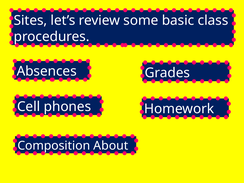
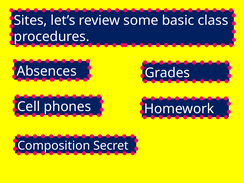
About: About -> Secret (111, 146)
